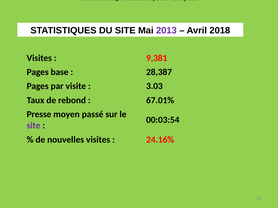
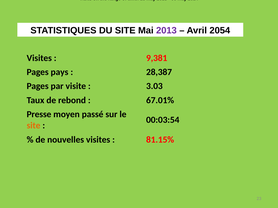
2018: 2018 -> 2054 (220, 30)
base: base -> pays (60, 72)
site colour: purple -> orange (34, 126)
24.16%: 24.16% -> 81.15% (160, 140)
